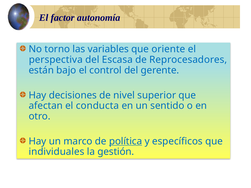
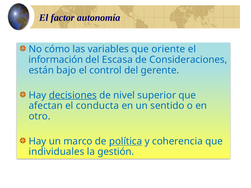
torno: torno -> cómo (57, 49)
perspectiva: perspectiva -> información (56, 60)
Reprocesadores: Reprocesadores -> Consideraciones (188, 60)
decisiones underline: none -> present (73, 95)
específicos: específicos -> coherencia (177, 141)
